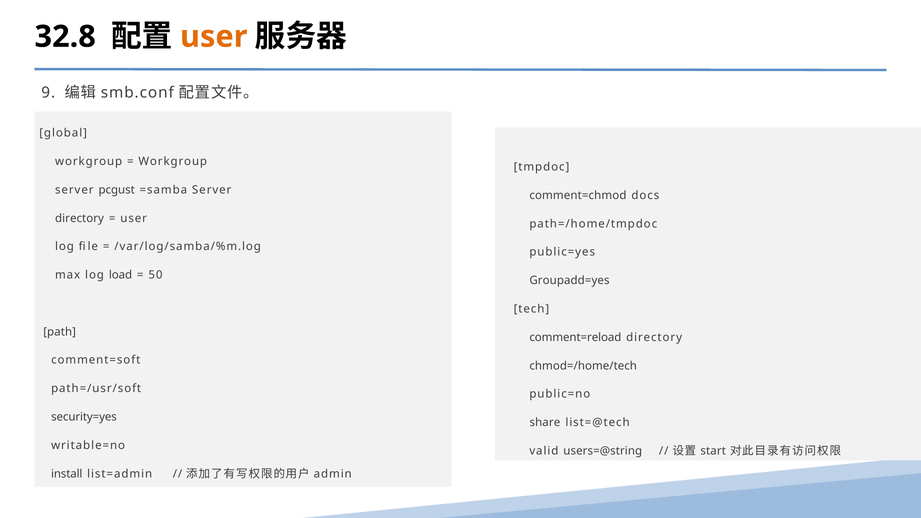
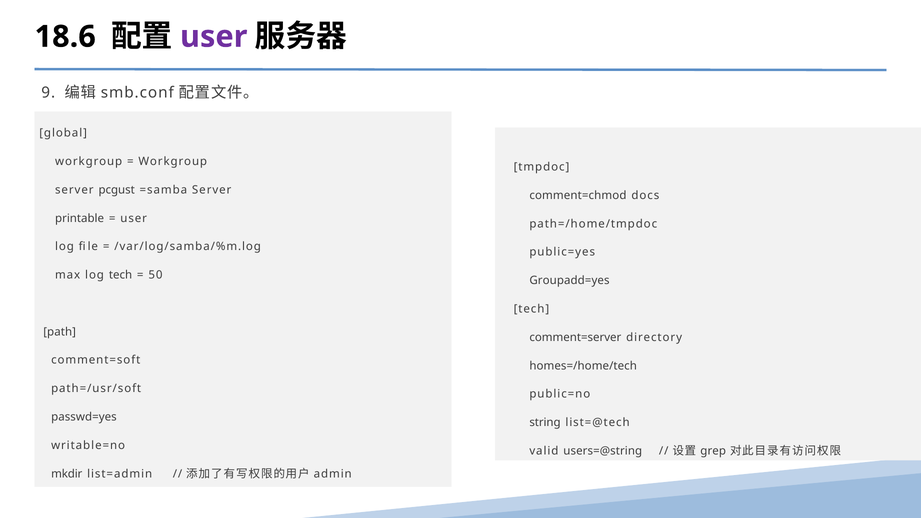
32.8: 32.8 -> 18.6 (65, 37)
user colour: orange -> purple (214, 37)
directory: directory -> printable (80, 218)
log load: load -> tech (121, 275)
comment=reload: comment=reload -> comment=server (575, 337)
chmod=/home/tech: chmod=/home/tech -> homes=/home/tech (583, 366)
security=yes: security=yes -> passwd=yes (84, 417)
share: share -> string (545, 423)
start: start -> grep (713, 451)
install: install -> mkdir (67, 474)
